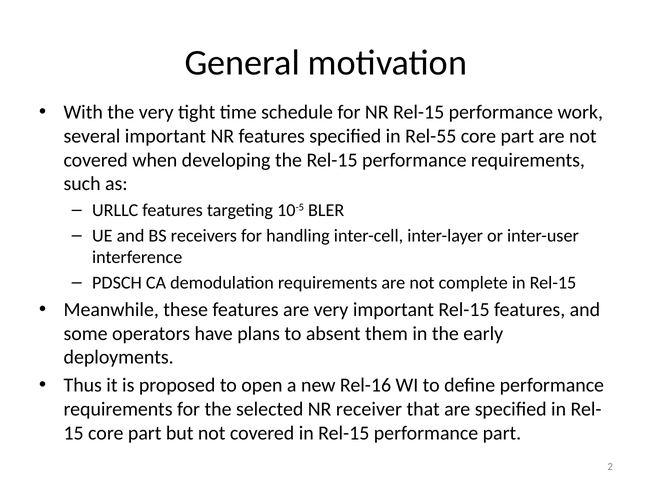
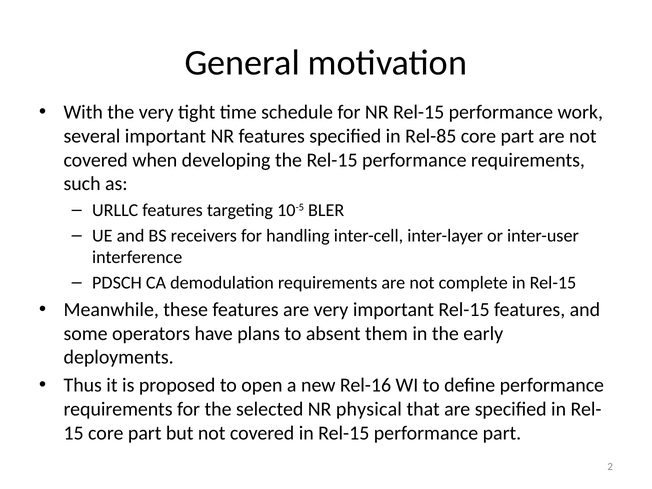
Rel-55: Rel-55 -> Rel-85 (431, 136)
receiver: receiver -> physical (369, 409)
